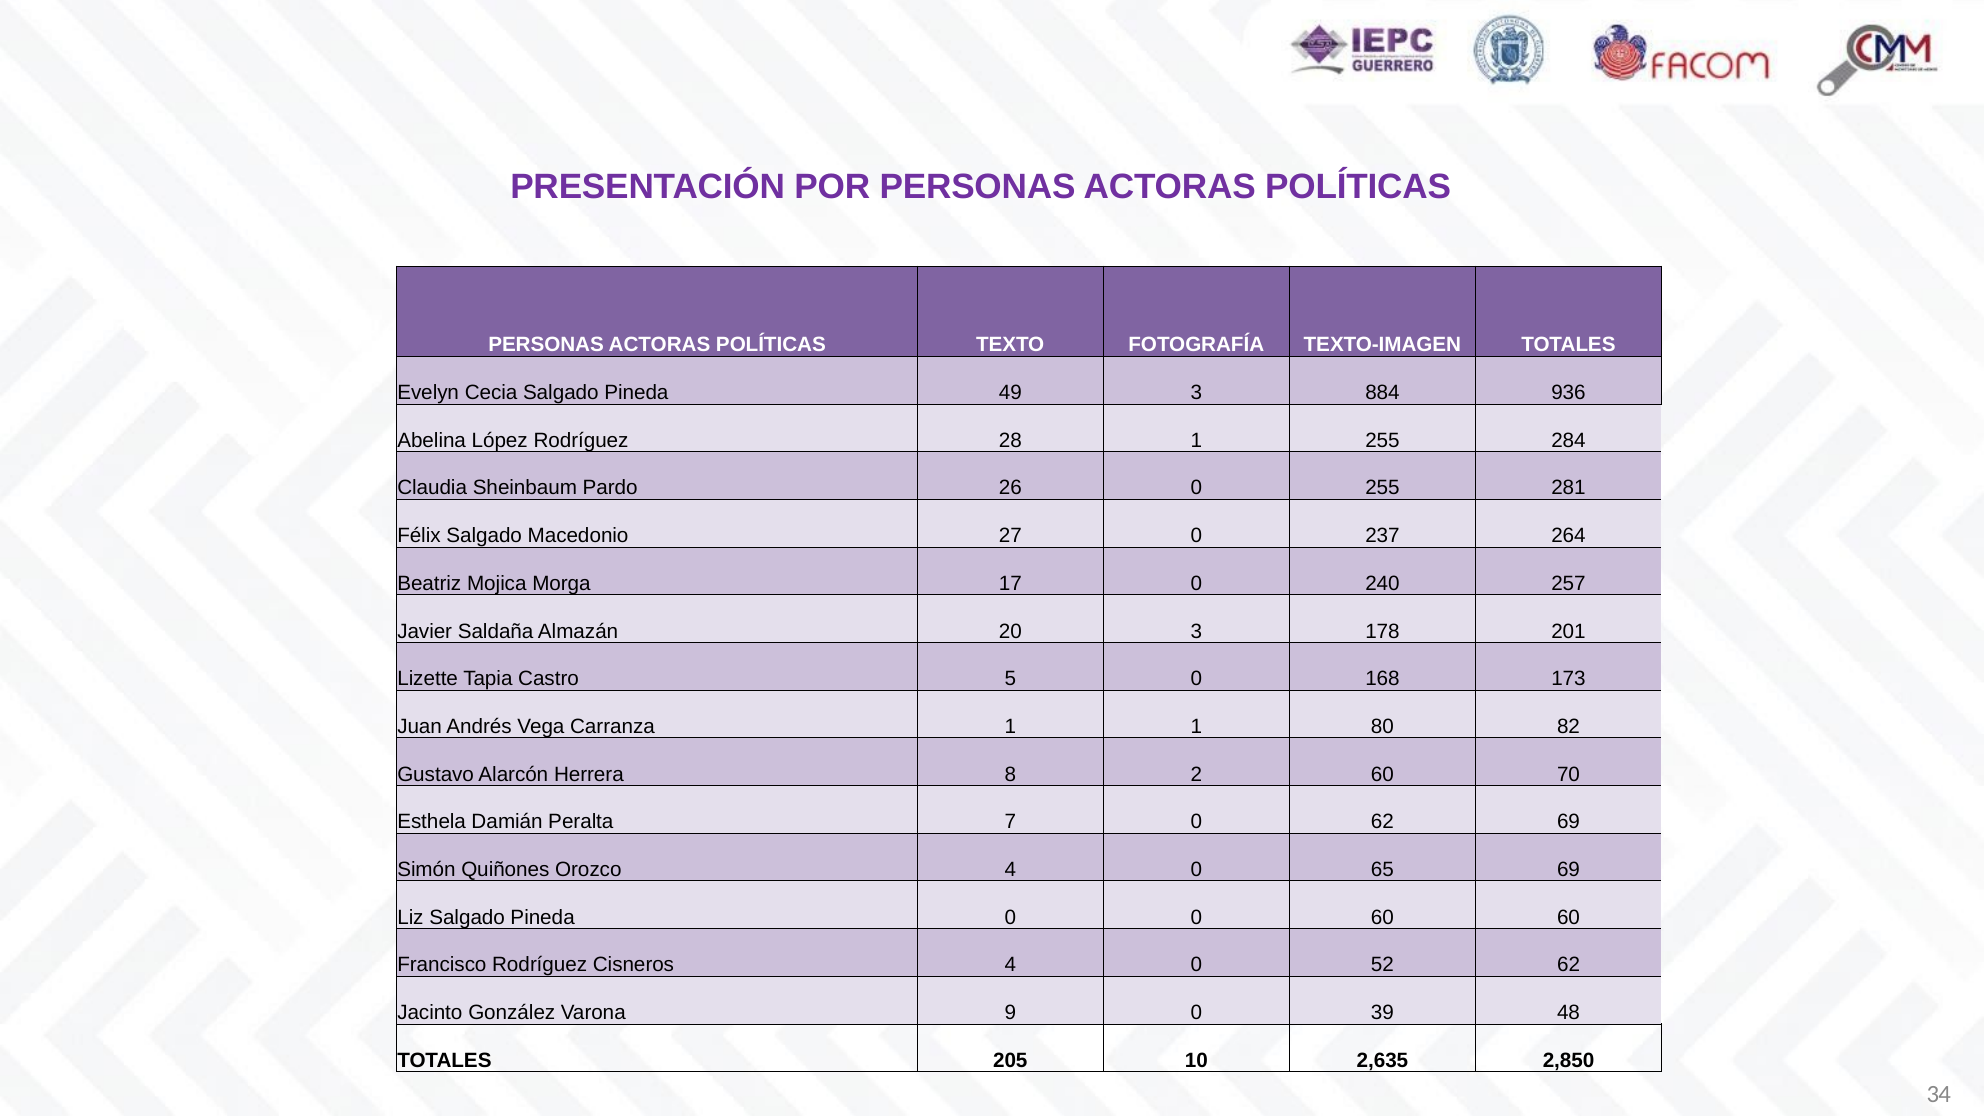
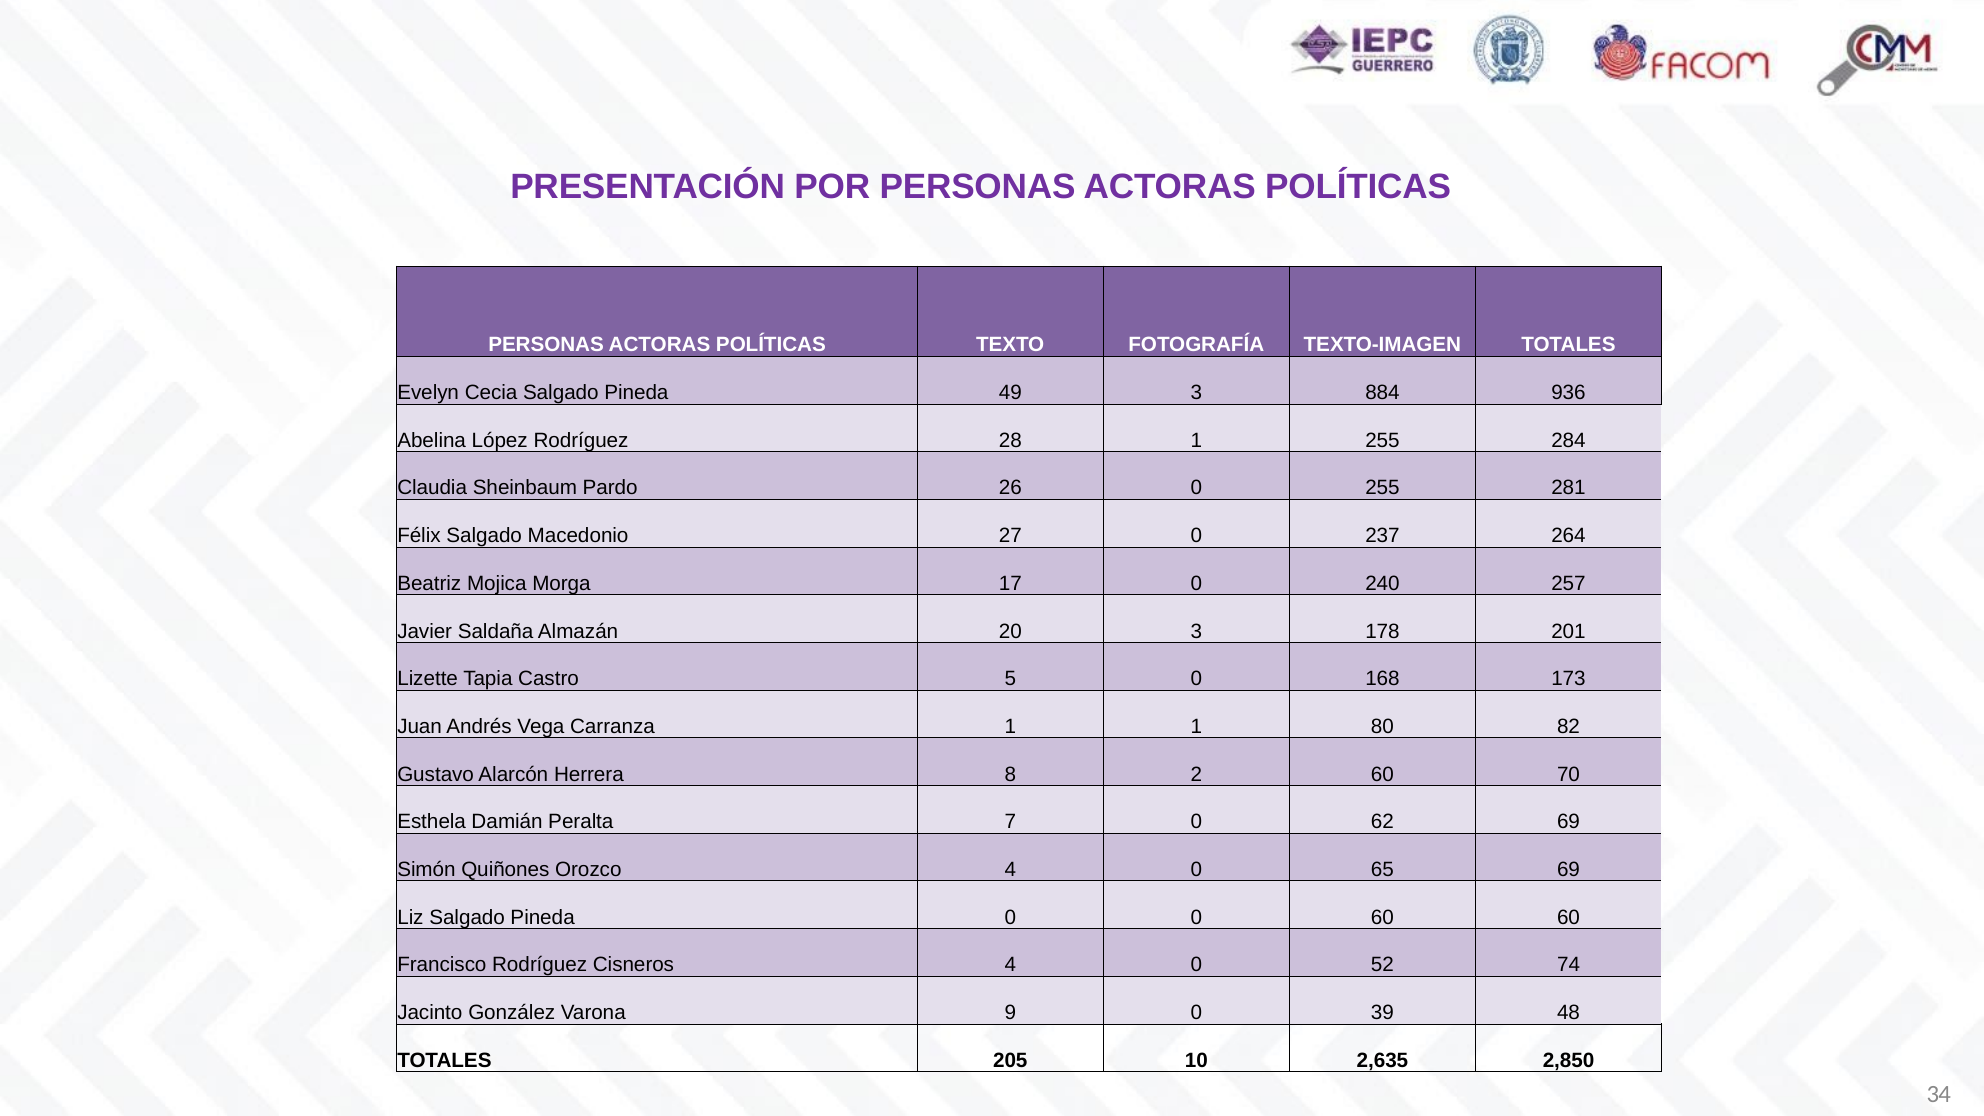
52 62: 62 -> 74 (1569, 965)
